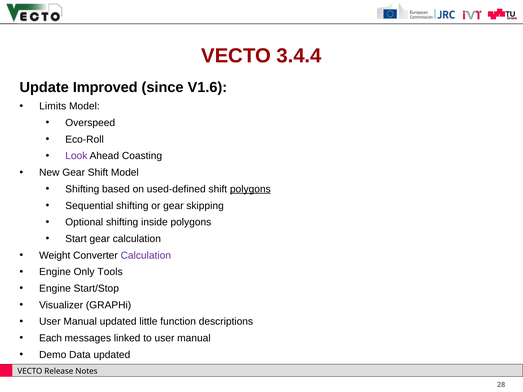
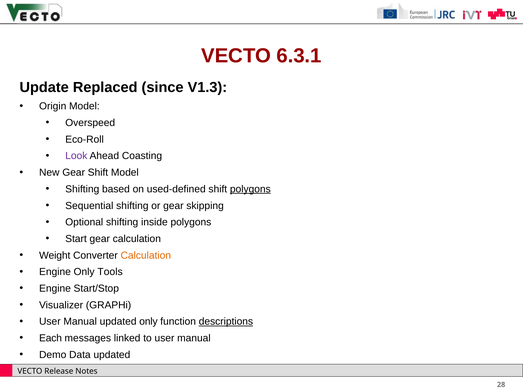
3.4.4: 3.4.4 -> 6.3.1 (299, 56)
Improved: Improved -> Replaced (105, 87)
V1.6: V1.6 -> V1.3 (207, 87)
Limits: Limits -> Origin (53, 106)
Calculation colour: purple -> orange (146, 256)
updated little: little -> only (148, 322)
descriptions underline: none -> present (226, 322)
